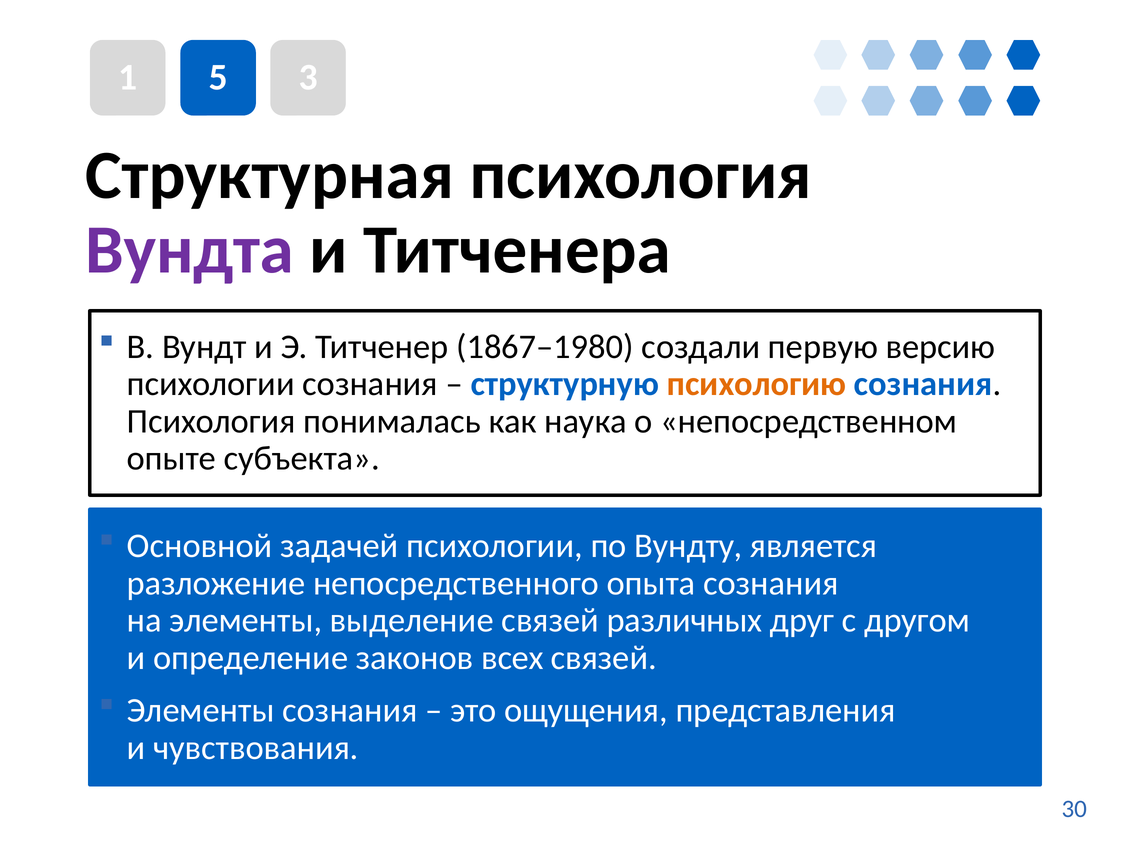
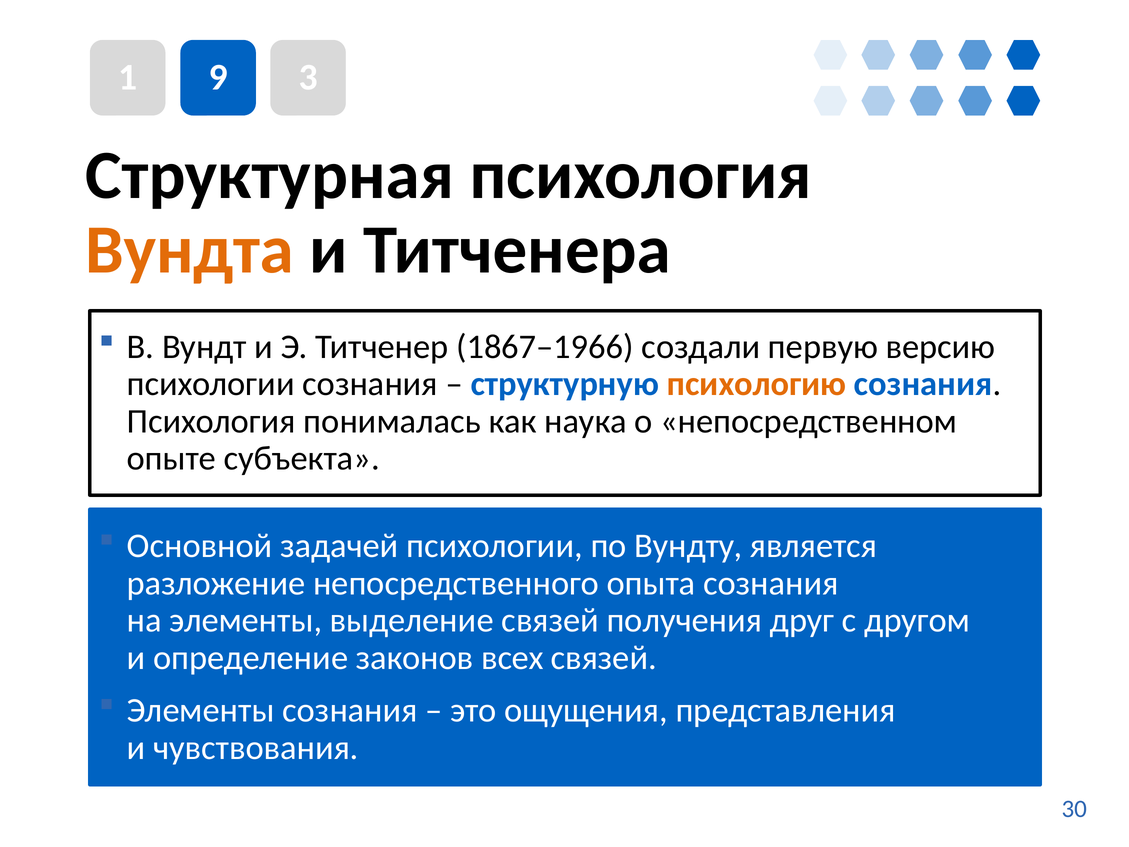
5: 5 -> 9 (218, 77)
Вундта colour: purple -> orange (190, 250)
1867–1980: 1867–1980 -> 1867–1966 (545, 347)
различных: различных -> получения (684, 620)
